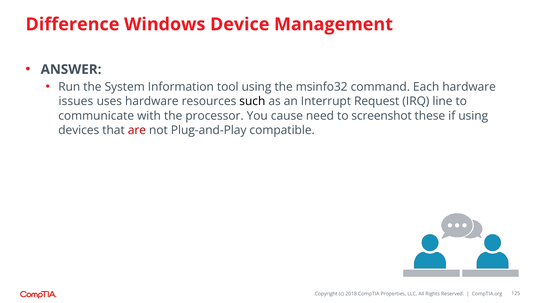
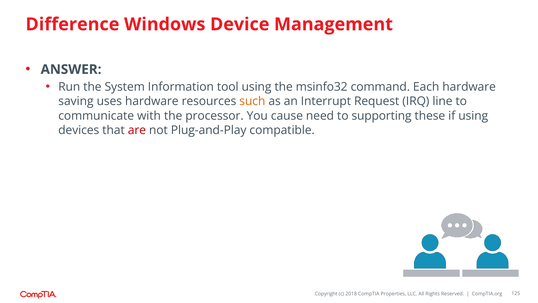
issues: issues -> saving (76, 101)
such colour: black -> orange (252, 101)
screenshot: screenshot -> supporting (382, 116)
